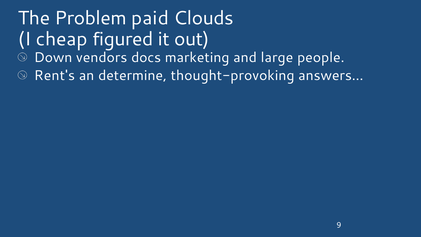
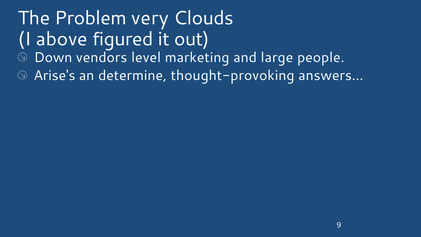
paid: paid -> very (150, 18)
cheap: cheap -> above (62, 39)
docs: docs -> level (146, 58)
Rent's: Rent's -> Arise's (55, 75)
